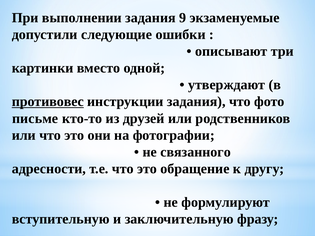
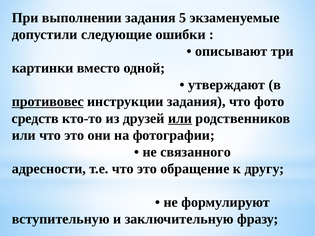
9: 9 -> 5 (183, 18)
письме: письме -> средств (35, 119)
или underline: none -> present (180, 119)
